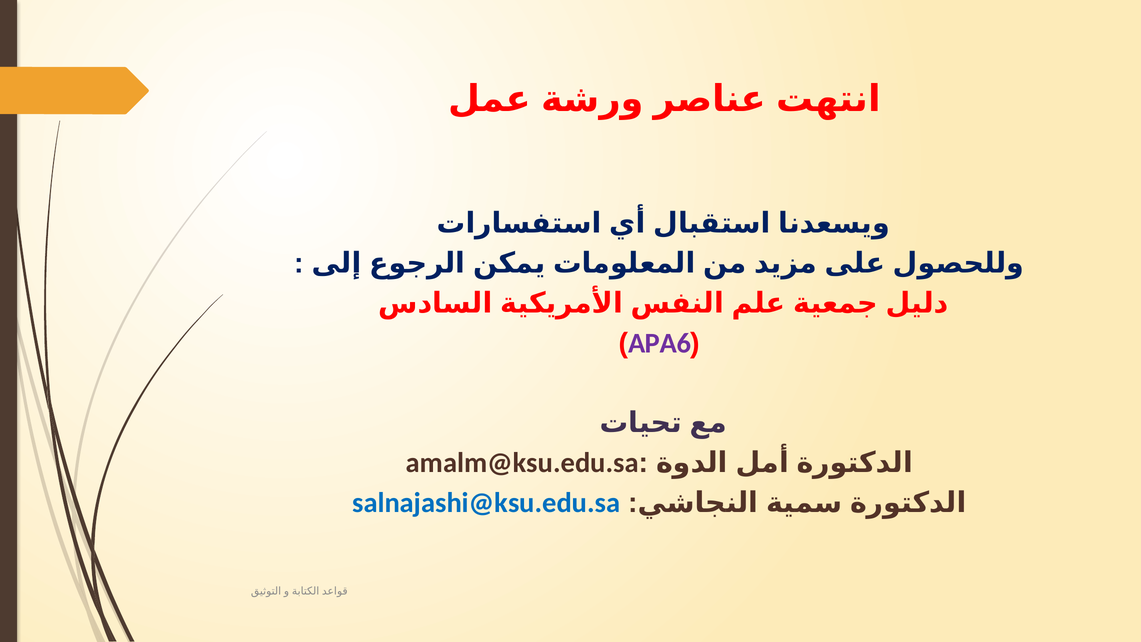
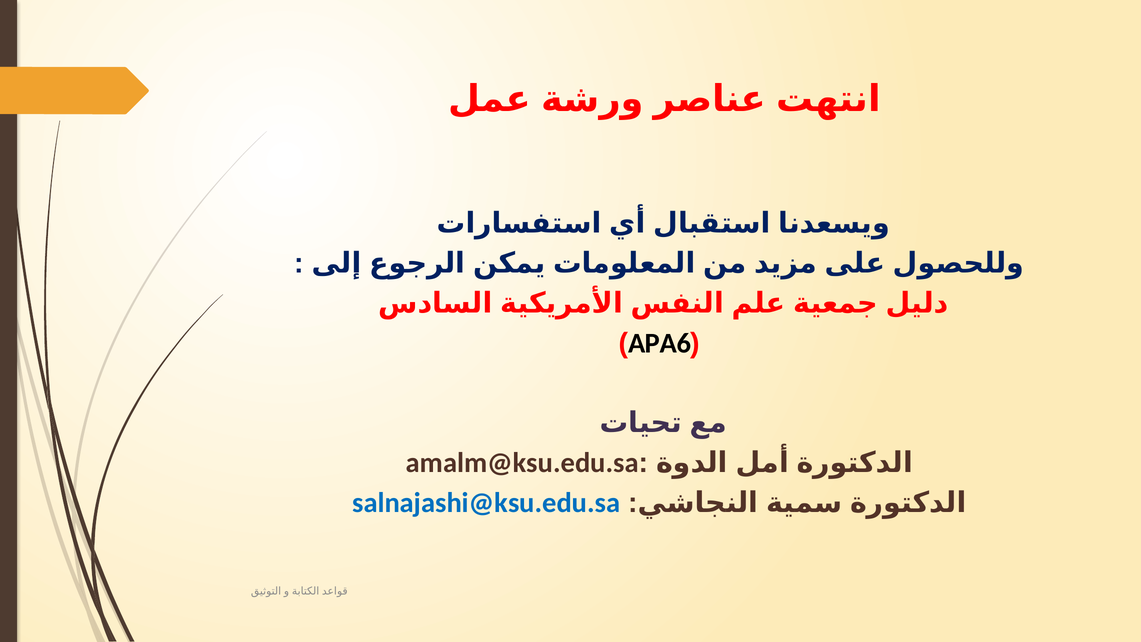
APA6 colour: purple -> black (660, 343)
